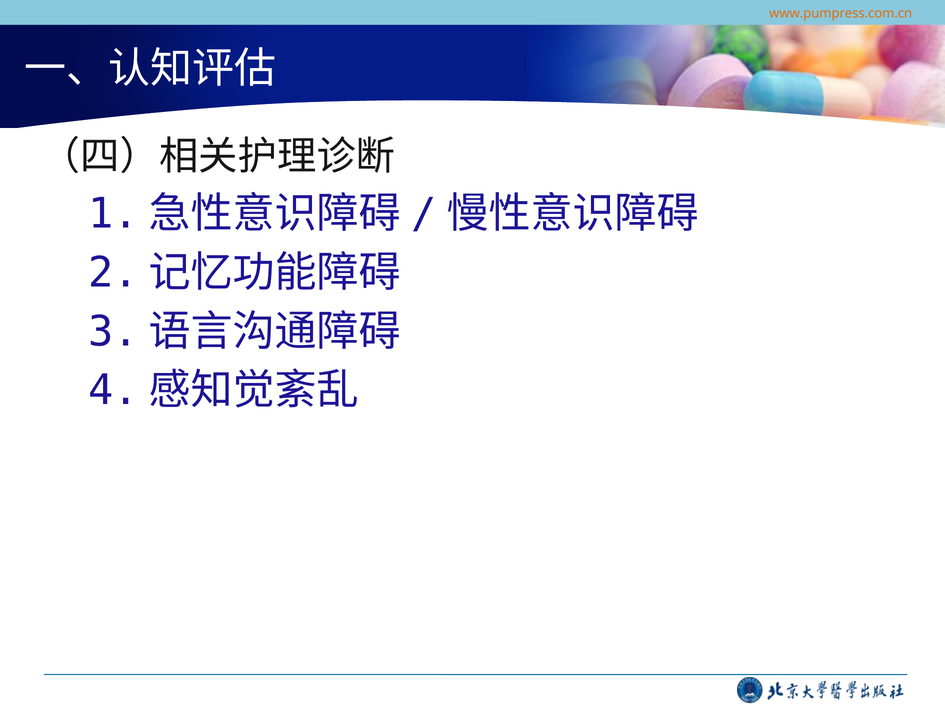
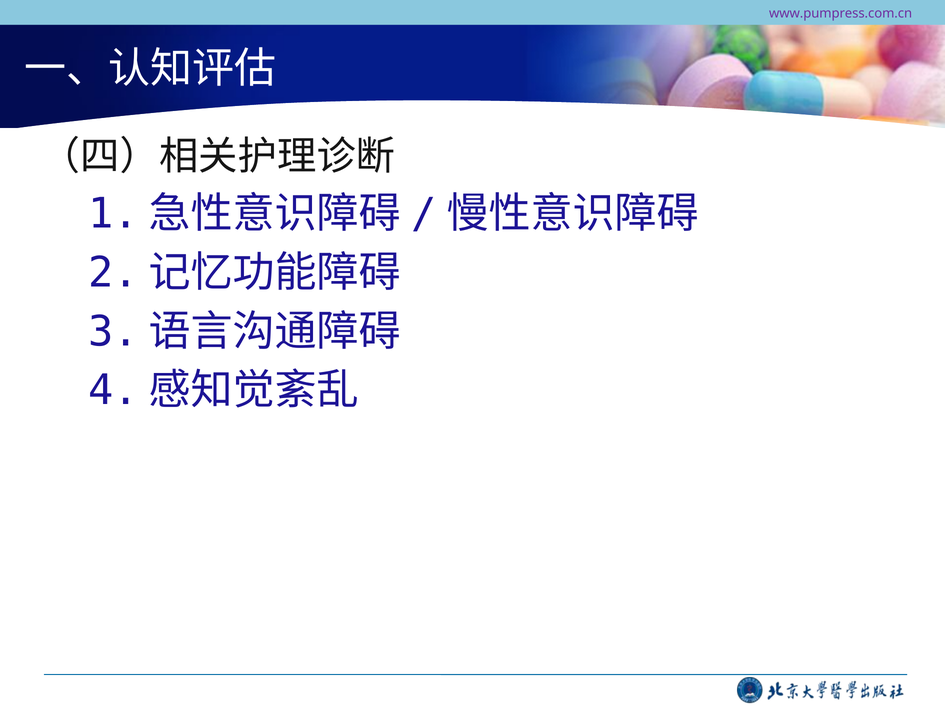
www.pumpress.com.cn colour: orange -> purple (841, 14)
